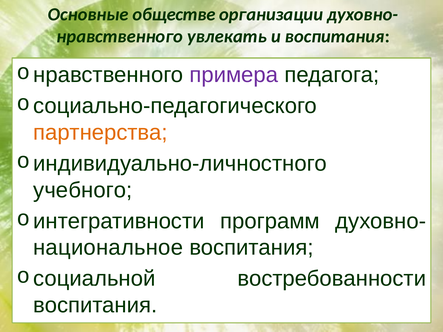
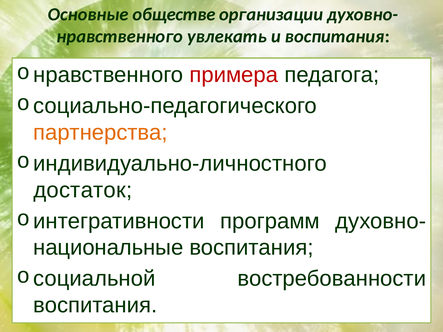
примера colour: purple -> red (234, 75)
учебного: учебного -> достаток (83, 190)
национальное: национальное -> национальные (108, 248)
